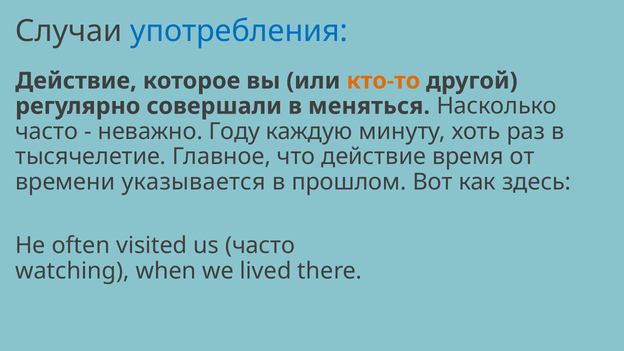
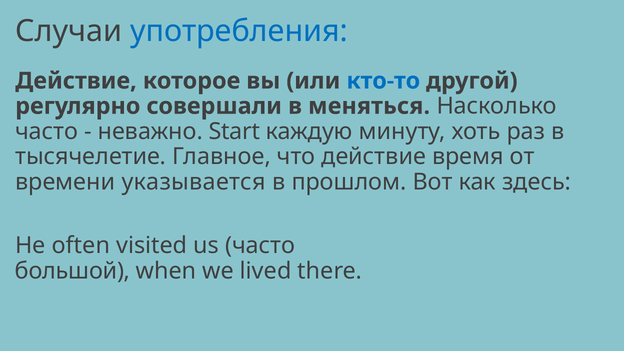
кто-то colour: orange -> blue (383, 81)
Году: Году -> Start (234, 131)
watching: watching -> большой (73, 271)
